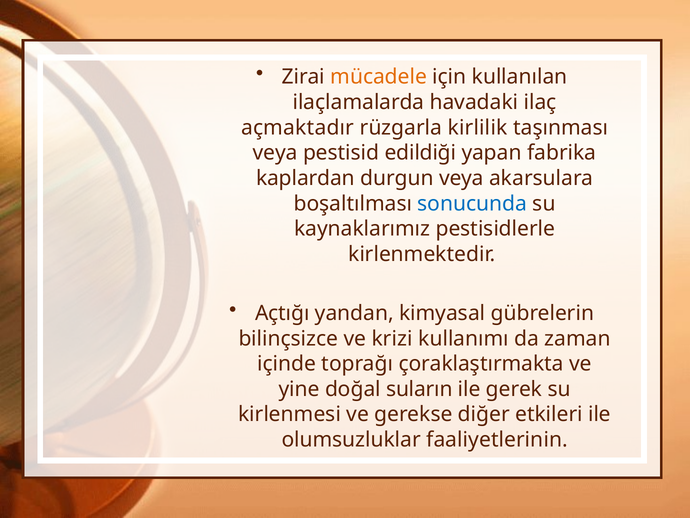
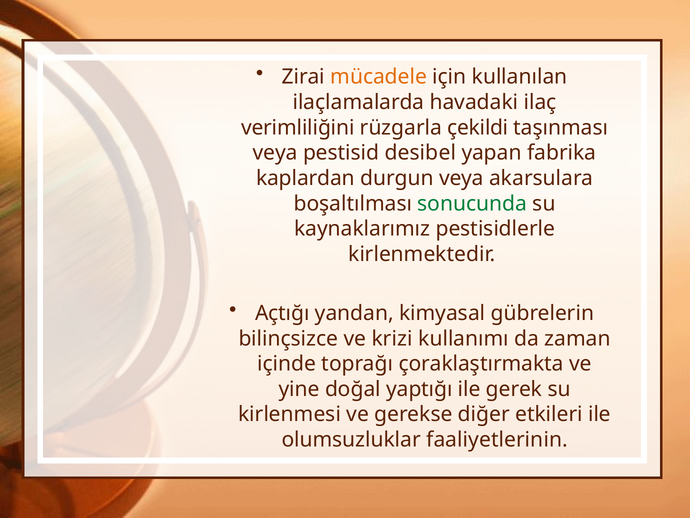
açmaktadır: açmaktadır -> verimliliğini (298, 127)
kirlilik: kirlilik -> çekildi (478, 127)
edildiği: edildiği -> desibel (420, 153)
sonucunda colour: blue -> green (472, 203)
suların: suların -> yaptığı (419, 389)
